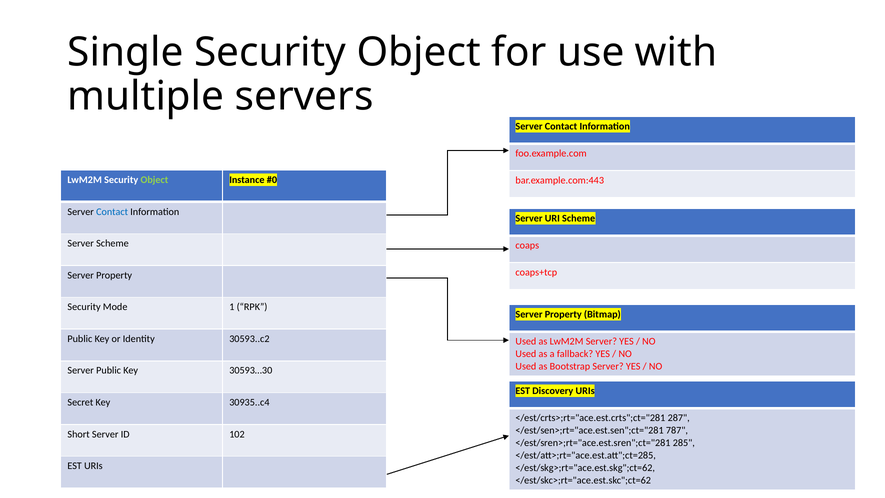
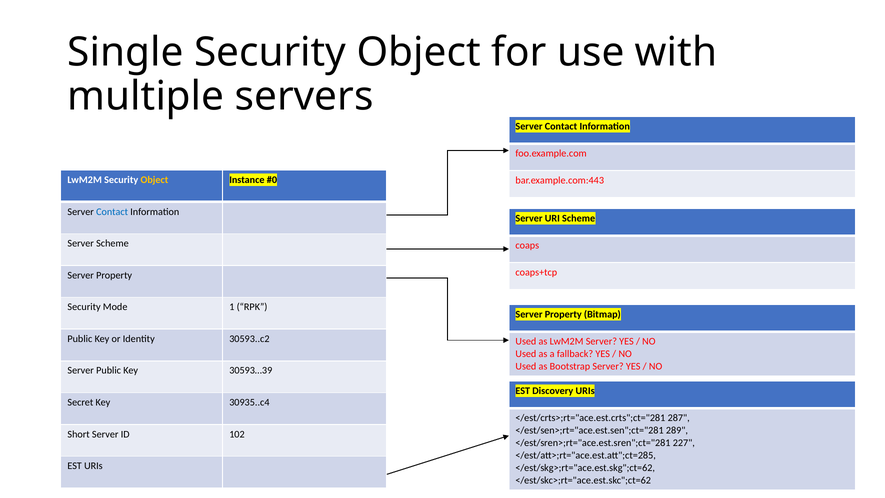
Object colour: light green -> yellow (154, 180)
30593…30: 30593…30 -> 30593…39 (251, 370)
787: 787 -> 289 (677, 430)
285: 285 -> 227 (684, 443)
